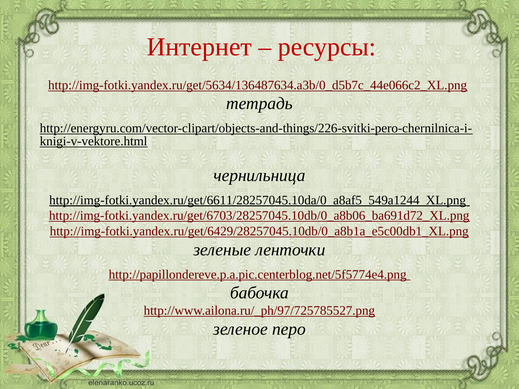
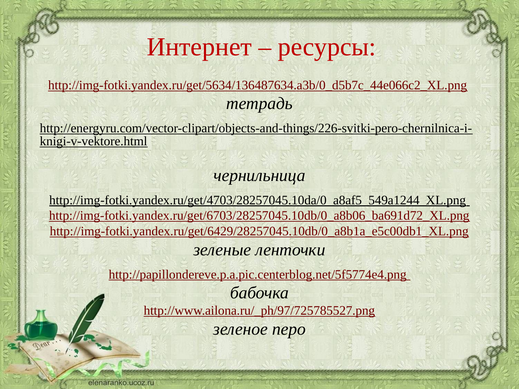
http://img-fotki.yandex.ru/get/6611/28257045.10da/0_a8af5_549a1244_XL.png: http://img-fotki.yandex.ru/get/6611/28257045.10da/0_a8af5_549a1244_XL.png -> http://img-fotki.yandex.ru/get/4703/28257045.10da/0_a8af5_549a1244_XL.png (258, 200)
